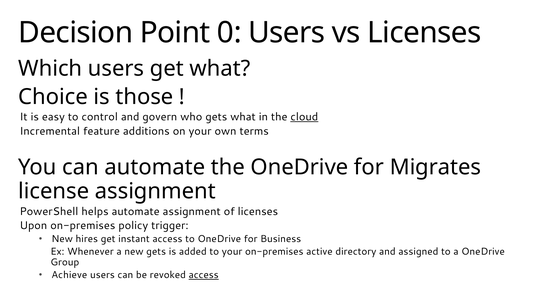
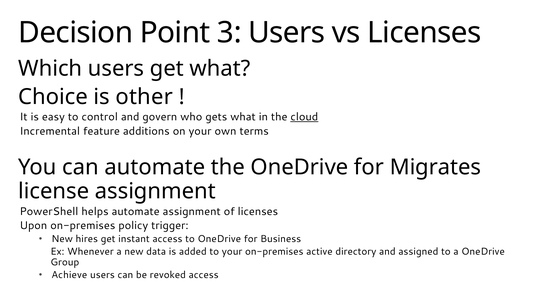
0: 0 -> 3 (229, 33)
those: those -> other (144, 97)
new gets: gets -> data (156, 251)
access underline: present -> none (204, 275)
